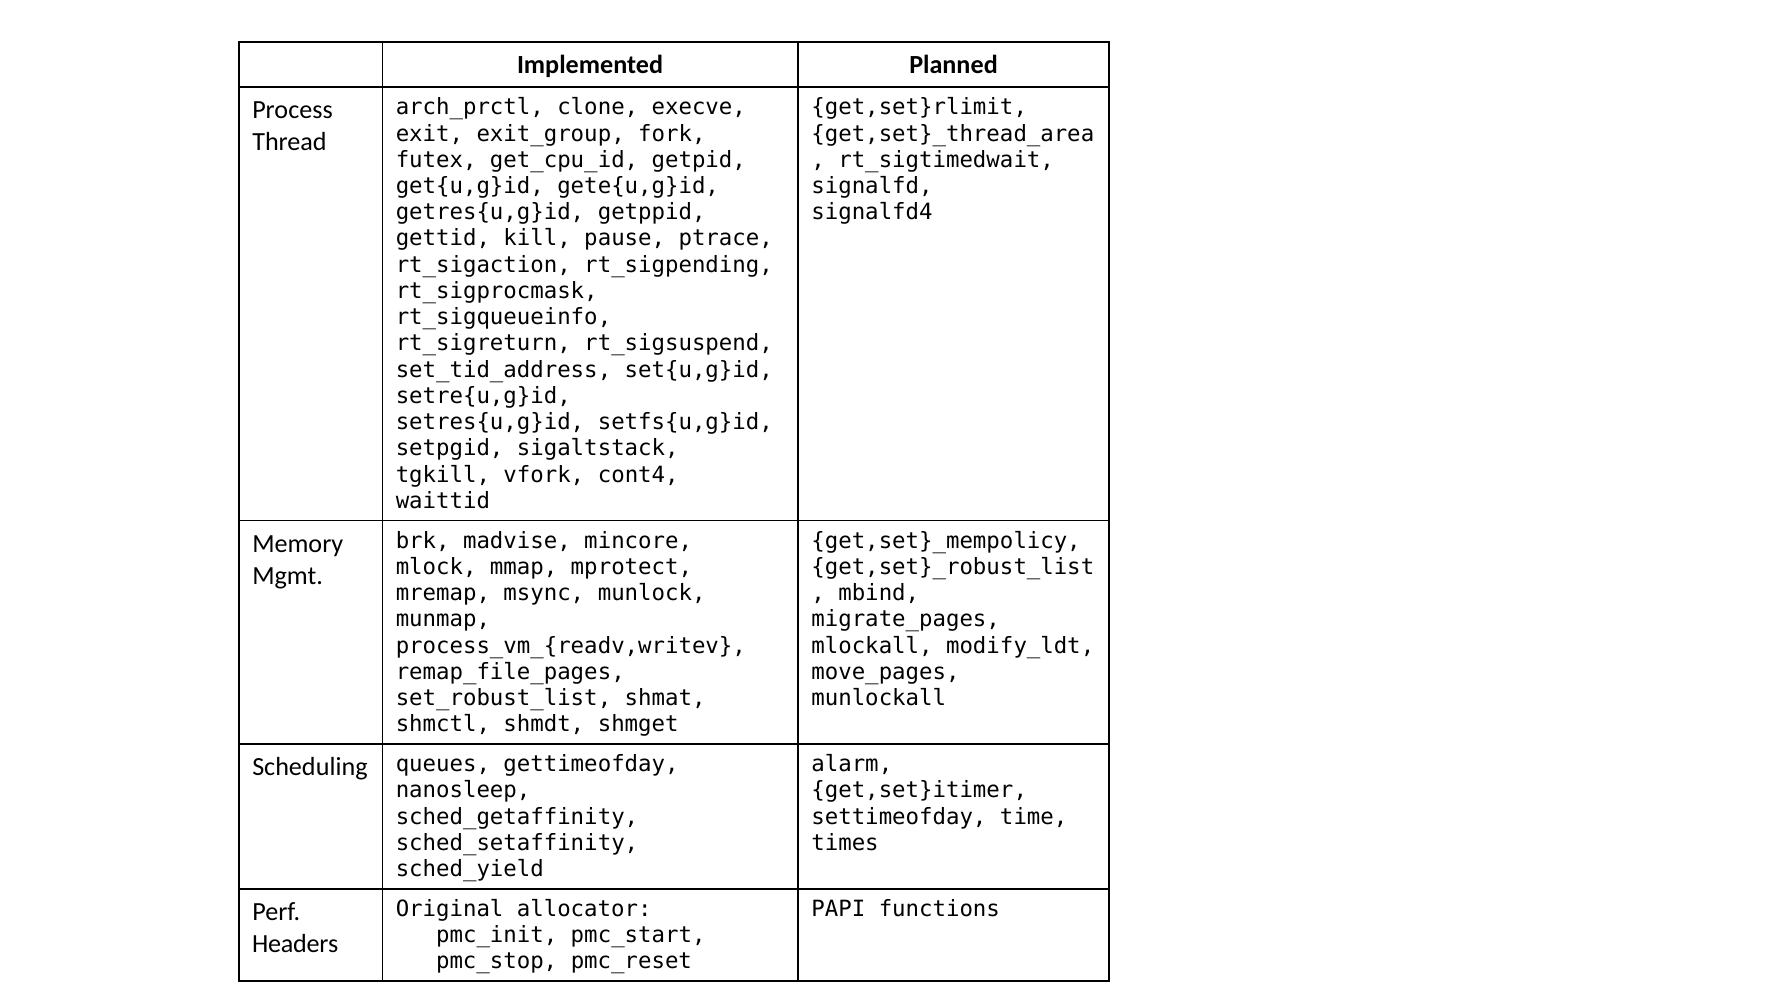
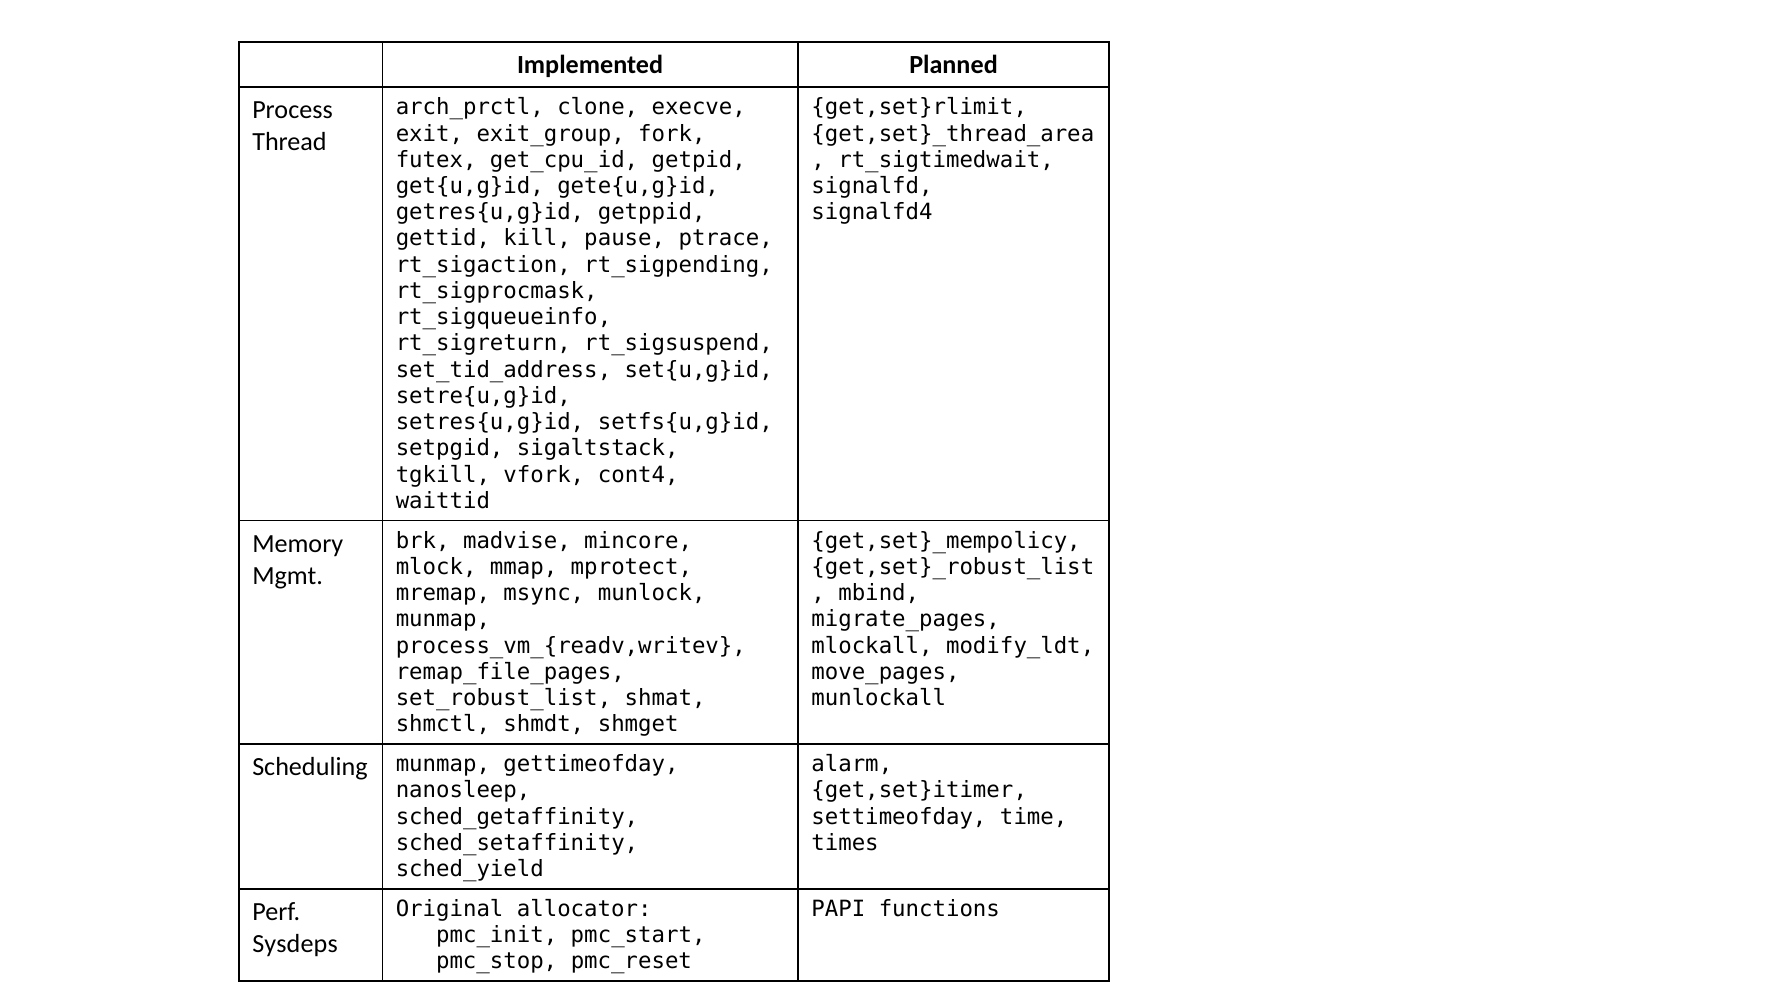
Scheduling queues: queues -> munmap (443, 764)
Headers: Headers -> Sysdeps (295, 944)
